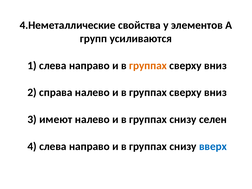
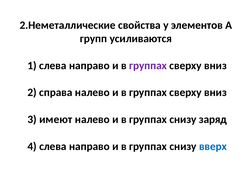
4.Неметаллические: 4.Неметаллические -> 2.Неметаллические (68, 25)
группах colour: orange -> purple (148, 66)
селен: селен -> заряд (213, 119)
